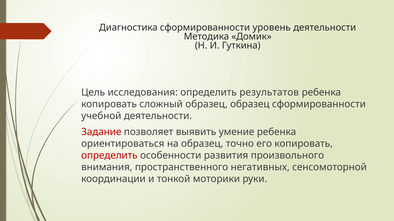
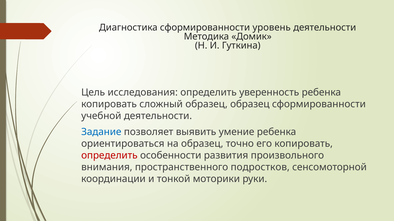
результатов: результатов -> уверенность (269, 93)
Задание colour: red -> blue (101, 132)
негативных: негативных -> подростков (260, 168)
